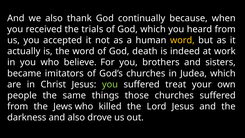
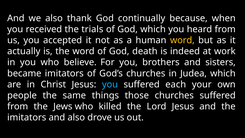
you colour: light green -> light blue (110, 84)
treat: treat -> each (176, 84)
darkness: darkness -> imitators (27, 117)
